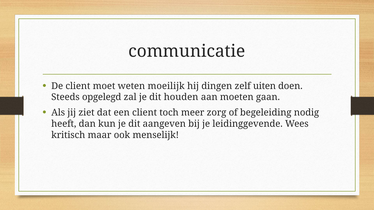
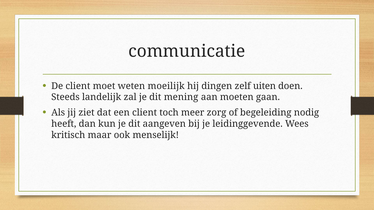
opgelegd: opgelegd -> landelijk (102, 97)
houden: houden -> mening (181, 97)
